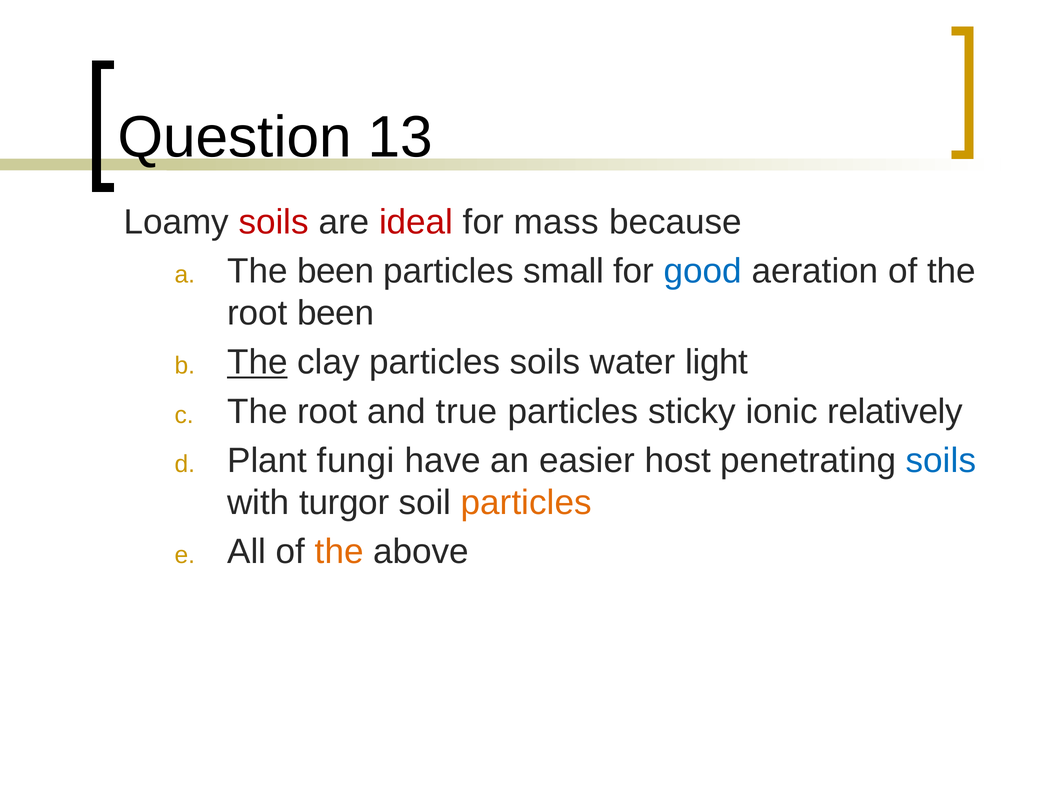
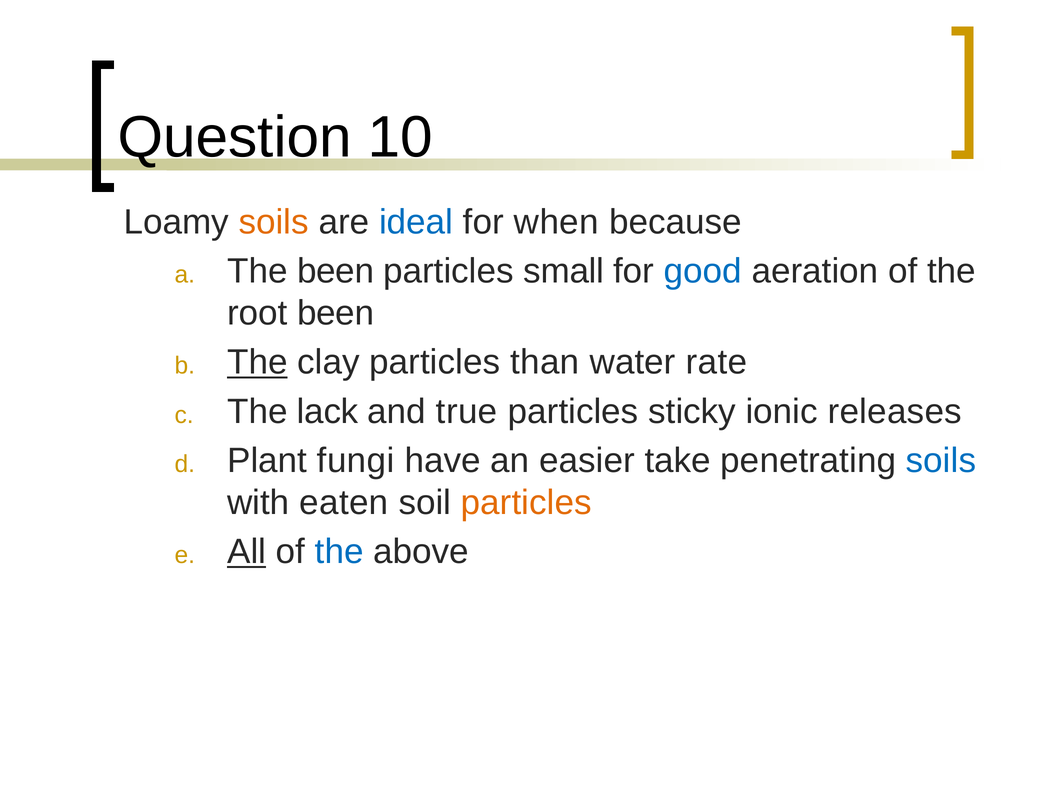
13: 13 -> 10 (400, 138)
soils colour: red -> orange (274, 222)
ideal colour: red -> blue (416, 222)
mass: mass -> when (556, 222)
particles soils: soils -> than (545, 362)
light: light -> rate (716, 362)
root: root -> lack (328, 411)
relatively: relatively -> releases (895, 411)
host: host -> take (678, 460)
turgor: turgor -> eaten (344, 503)
All underline: none -> present (247, 552)
the colour: orange -> blue (339, 552)
